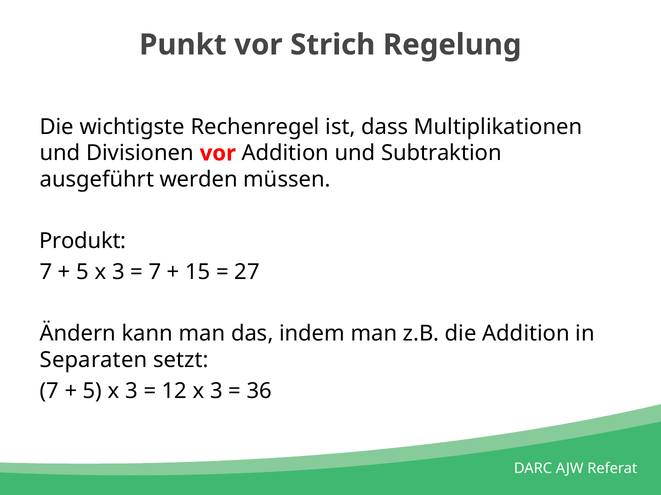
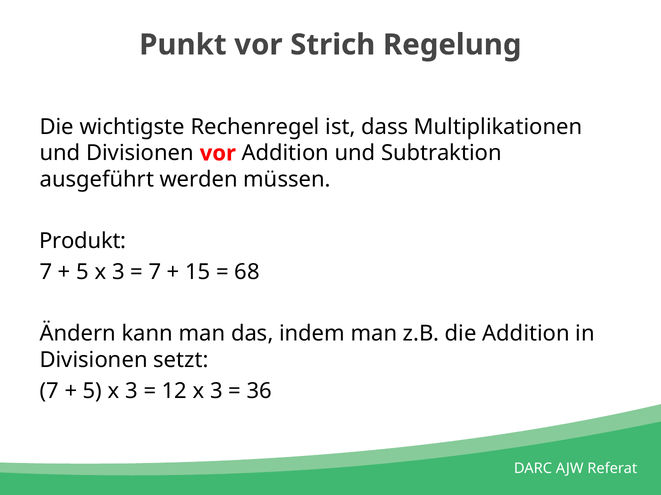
27: 27 -> 68 (247, 272)
Separaten: Separaten -> Divisionen (94, 360)
